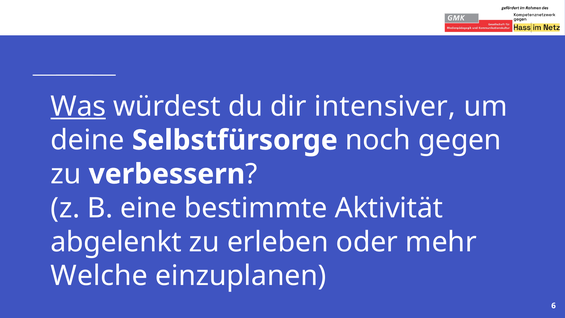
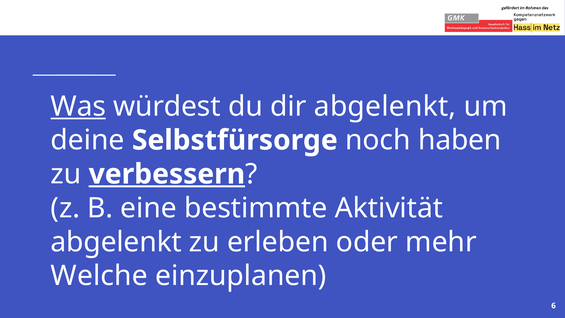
dir intensiver: intensiver -> abgelenkt (385, 106)
gegen: gegen -> haben (460, 140)
verbessern underline: none -> present (167, 174)
